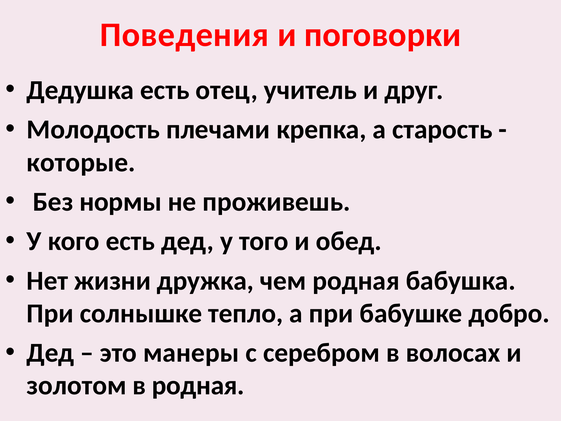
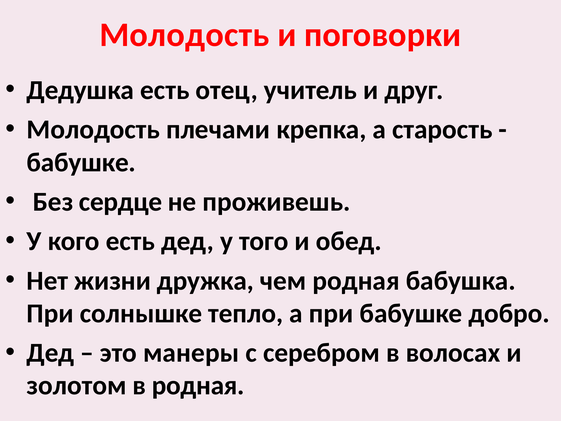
Поведения: Поведения -> Молодость (184, 35)
которые: которые -> бабушке (81, 162)
нормы: нормы -> сердце (121, 202)
